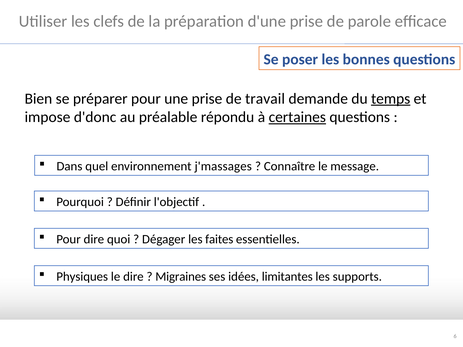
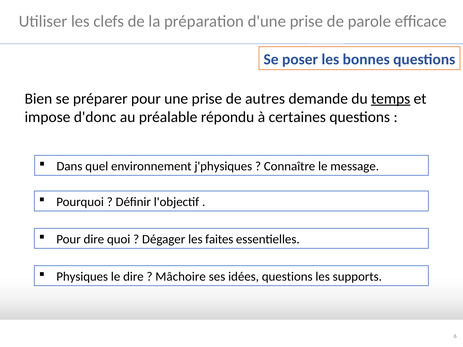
travail: travail -> autres (265, 99)
certaines underline: present -> none (297, 117)
j'massages: j'massages -> j'physiques (223, 166)
Migraines: Migraines -> Mâchoire (181, 277)
idées limitantes: limitantes -> questions (287, 277)
